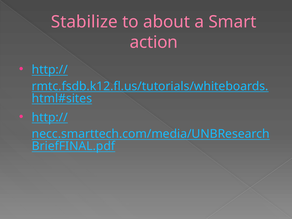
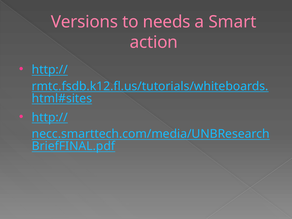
Stabilize: Stabilize -> Versions (84, 22)
about: about -> needs (167, 22)
